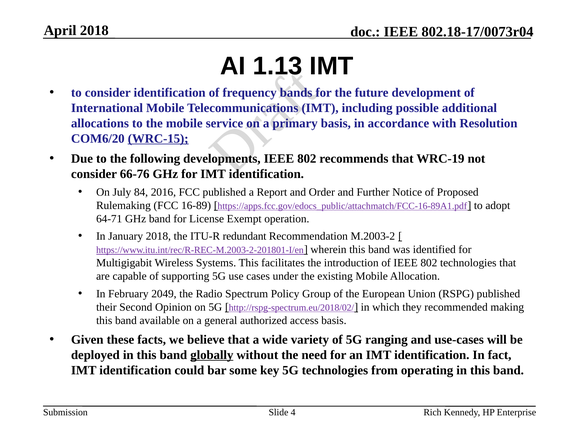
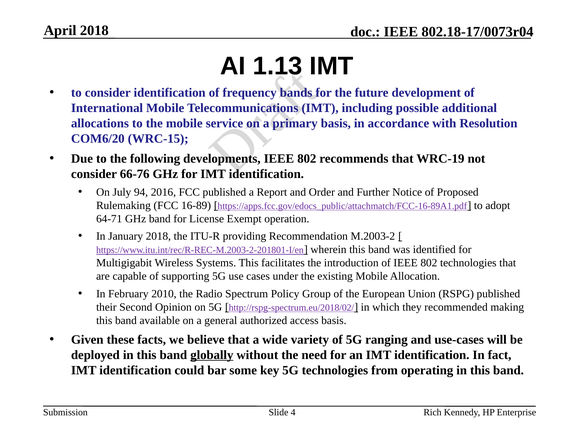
WRC-15 underline: present -> none (158, 139)
84: 84 -> 94 (141, 192)
redundant: redundant -> providing (244, 236)
2049: 2049 -> 2010 (164, 294)
